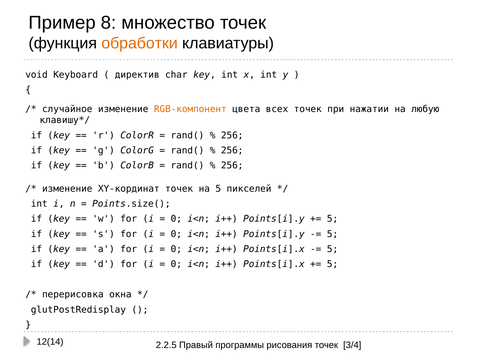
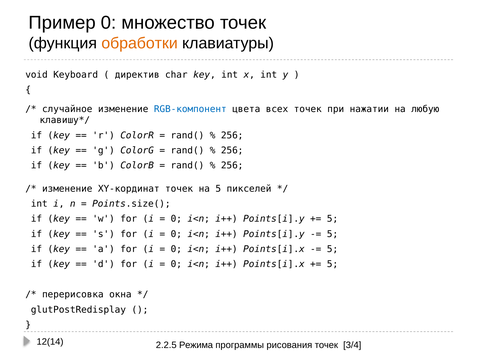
Пример 8: 8 -> 0 (109, 23)
RGB-компонент colour: orange -> blue (190, 109)
Правый: Правый -> Режима (196, 345)
